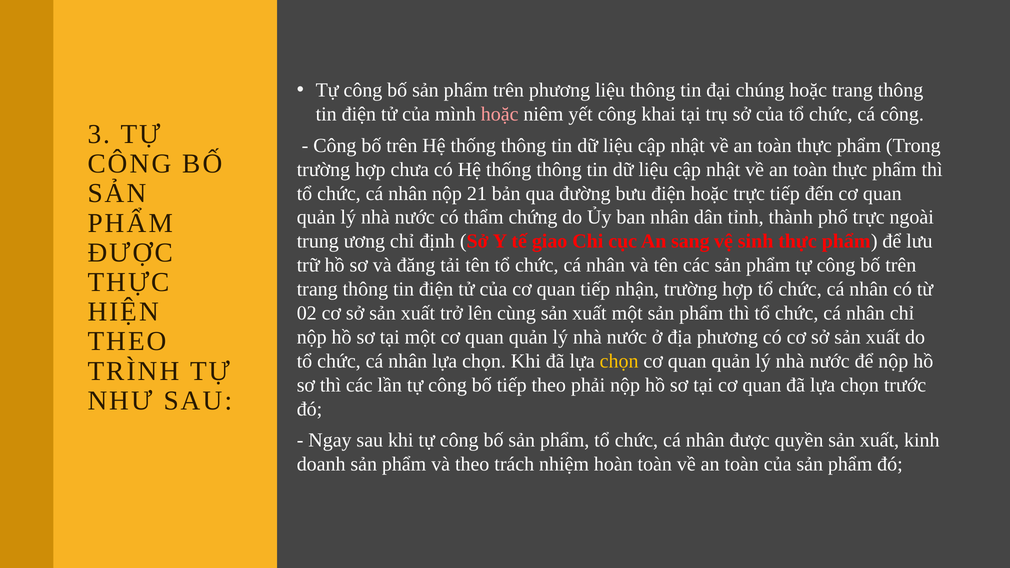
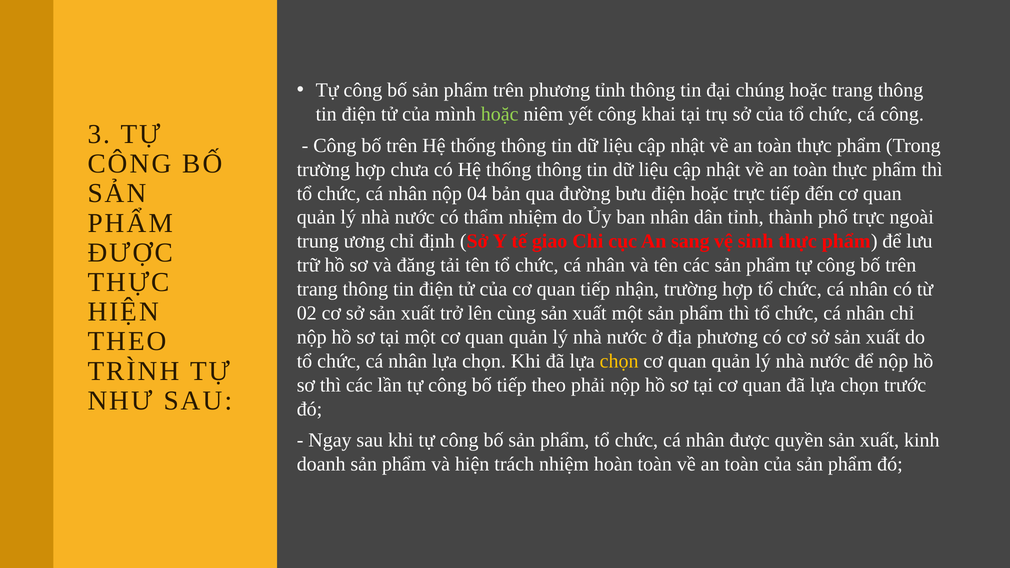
phương liệu: liệu -> tỉnh (610, 90)
hoặc colour: pink -> light green (500, 114)
21: 21 -> 04 (477, 193)
thẩm chứng: chứng -> nhiệm (533, 217)
và theo: theo -> hiện (472, 464)
